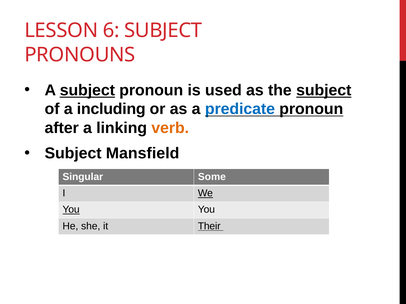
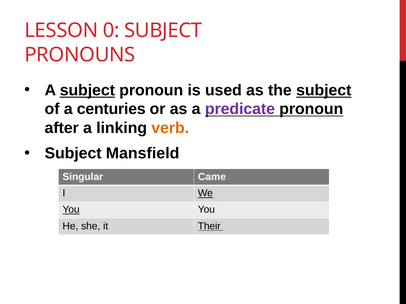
6: 6 -> 0 (111, 31)
including: including -> centuries (111, 109)
predicate colour: blue -> purple (240, 109)
Some: Some -> Came (212, 177)
